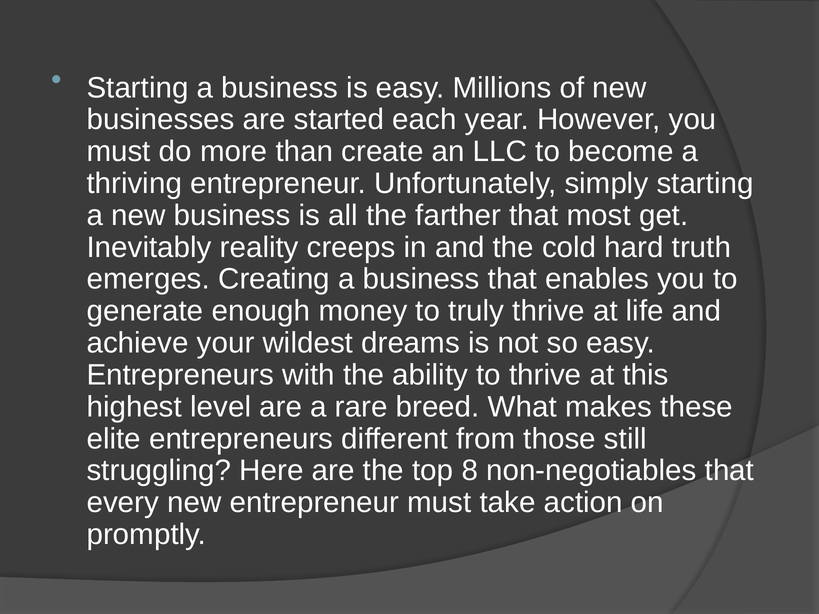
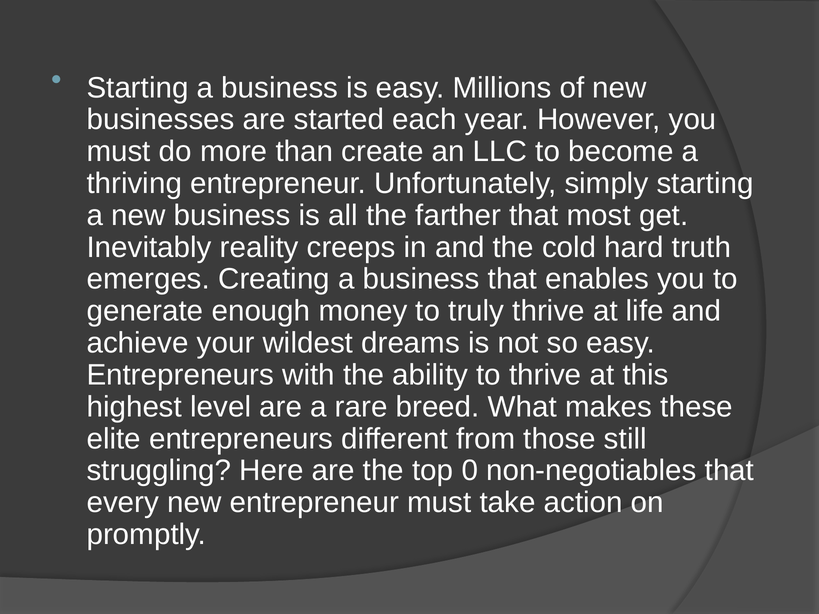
8: 8 -> 0 (470, 471)
